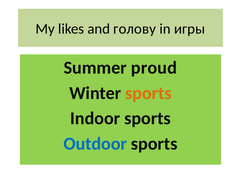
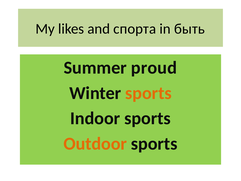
голову: голову -> спортa (135, 29)
игры: игры -> быть (190, 29)
Outdoor colour: blue -> orange (95, 144)
